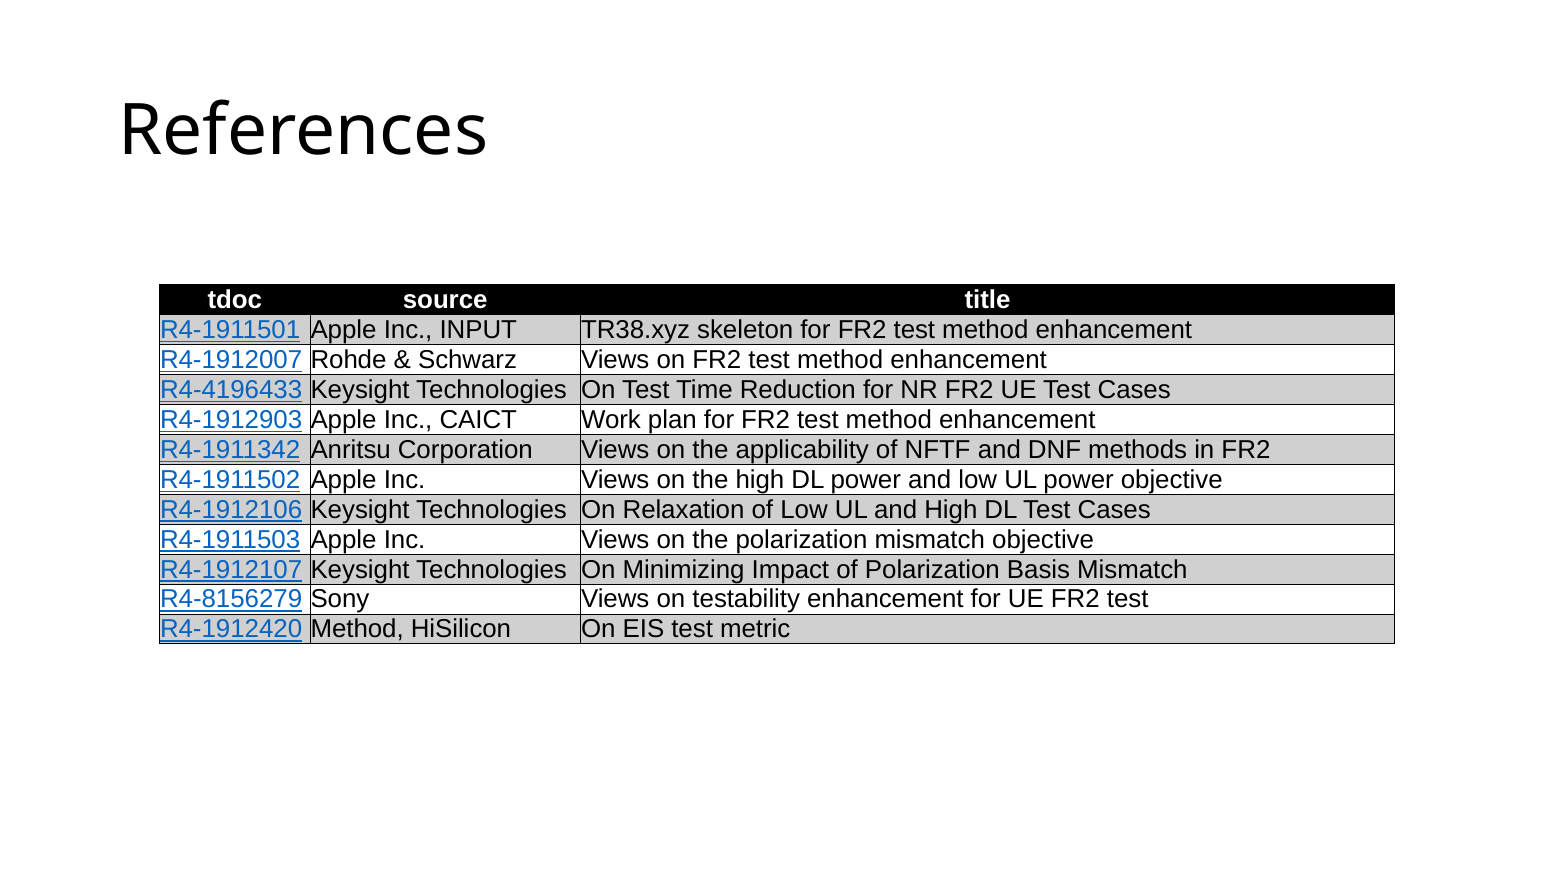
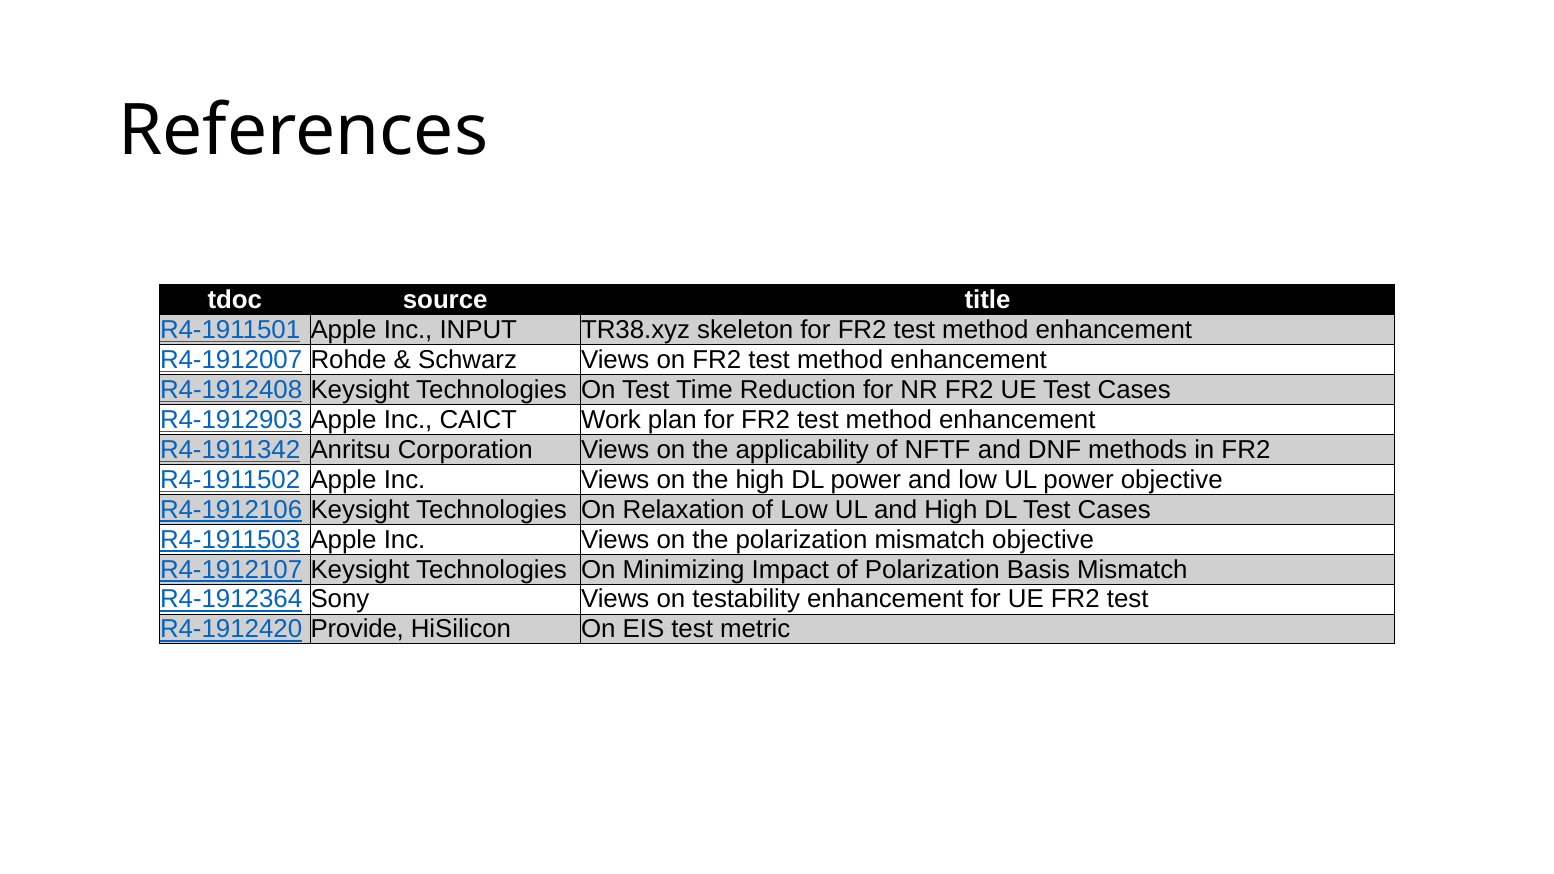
R4-4196433: R4-4196433 -> R4-1912408 (231, 390)
R4-8156279: R4-8156279 -> R4-1912364 (231, 600)
R4-1912420 Method: Method -> Provide (357, 629)
